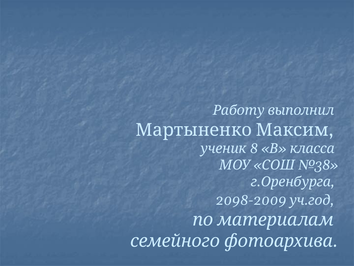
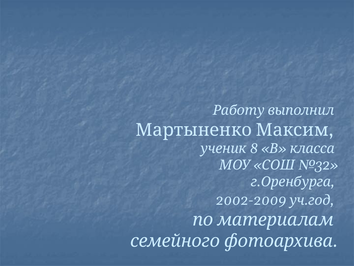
№38: №38 -> №32 (318, 165)
2098-2009: 2098-2009 -> 2002-2009 (251, 200)
